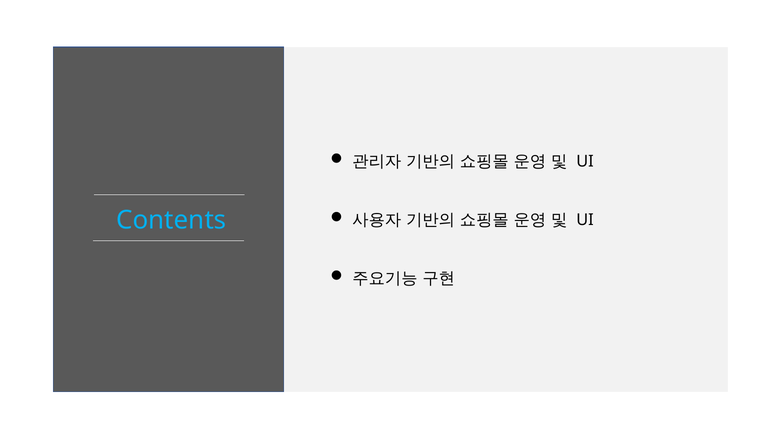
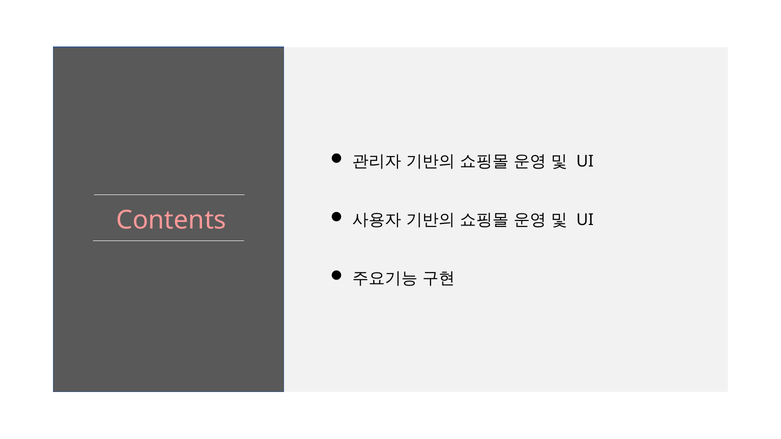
Contents colour: light blue -> pink (171, 220)
